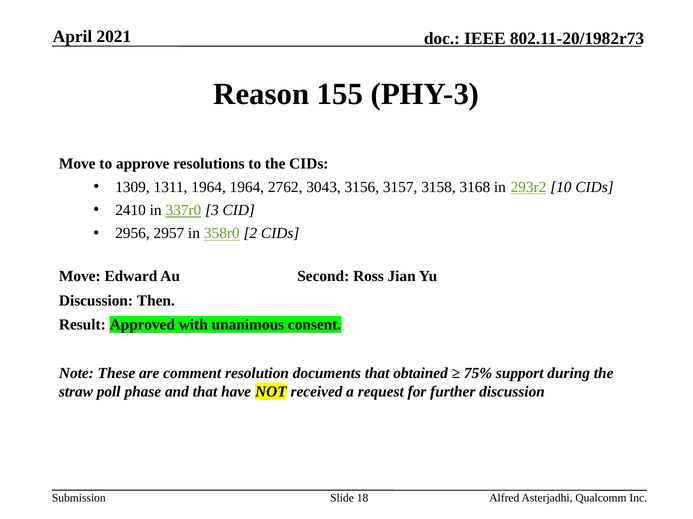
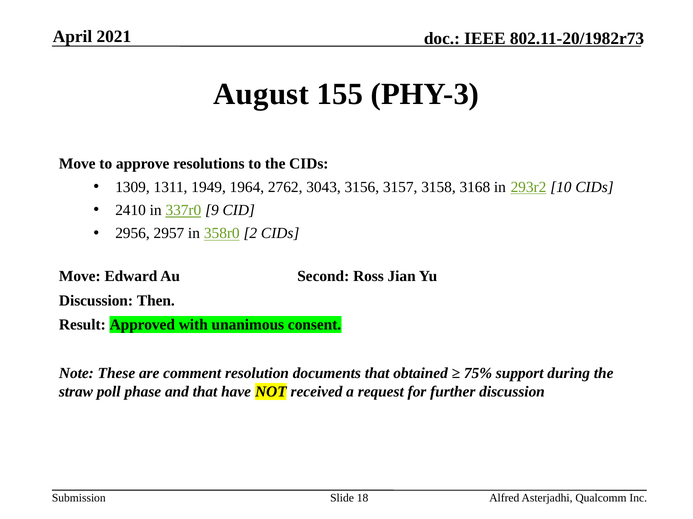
Reason: Reason -> August (261, 94)
1311 1964: 1964 -> 1949 (209, 187)
3: 3 -> 9 (212, 210)
